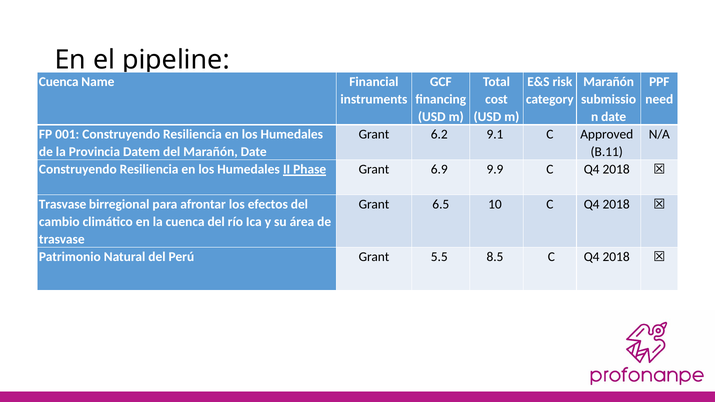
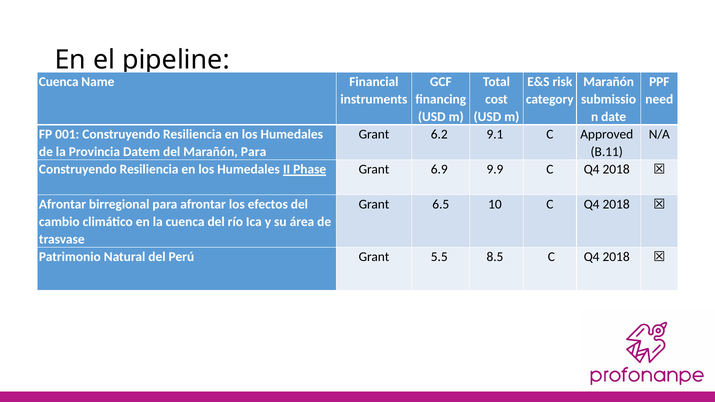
Marañón Date: Date -> Para (254, 152)
Trasvase: Trasvase -> Afrontar (63, 204)
